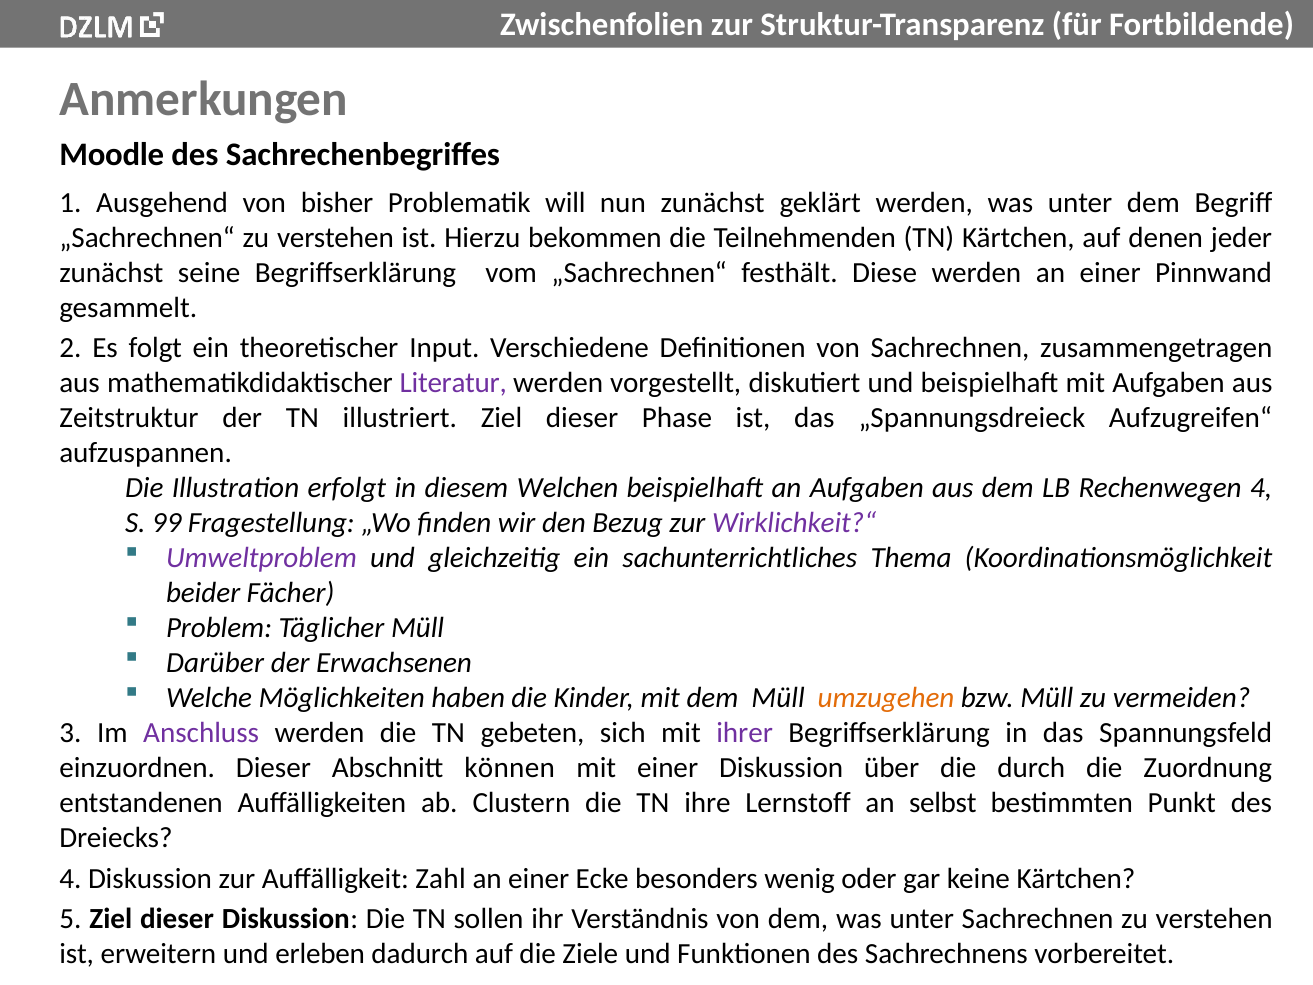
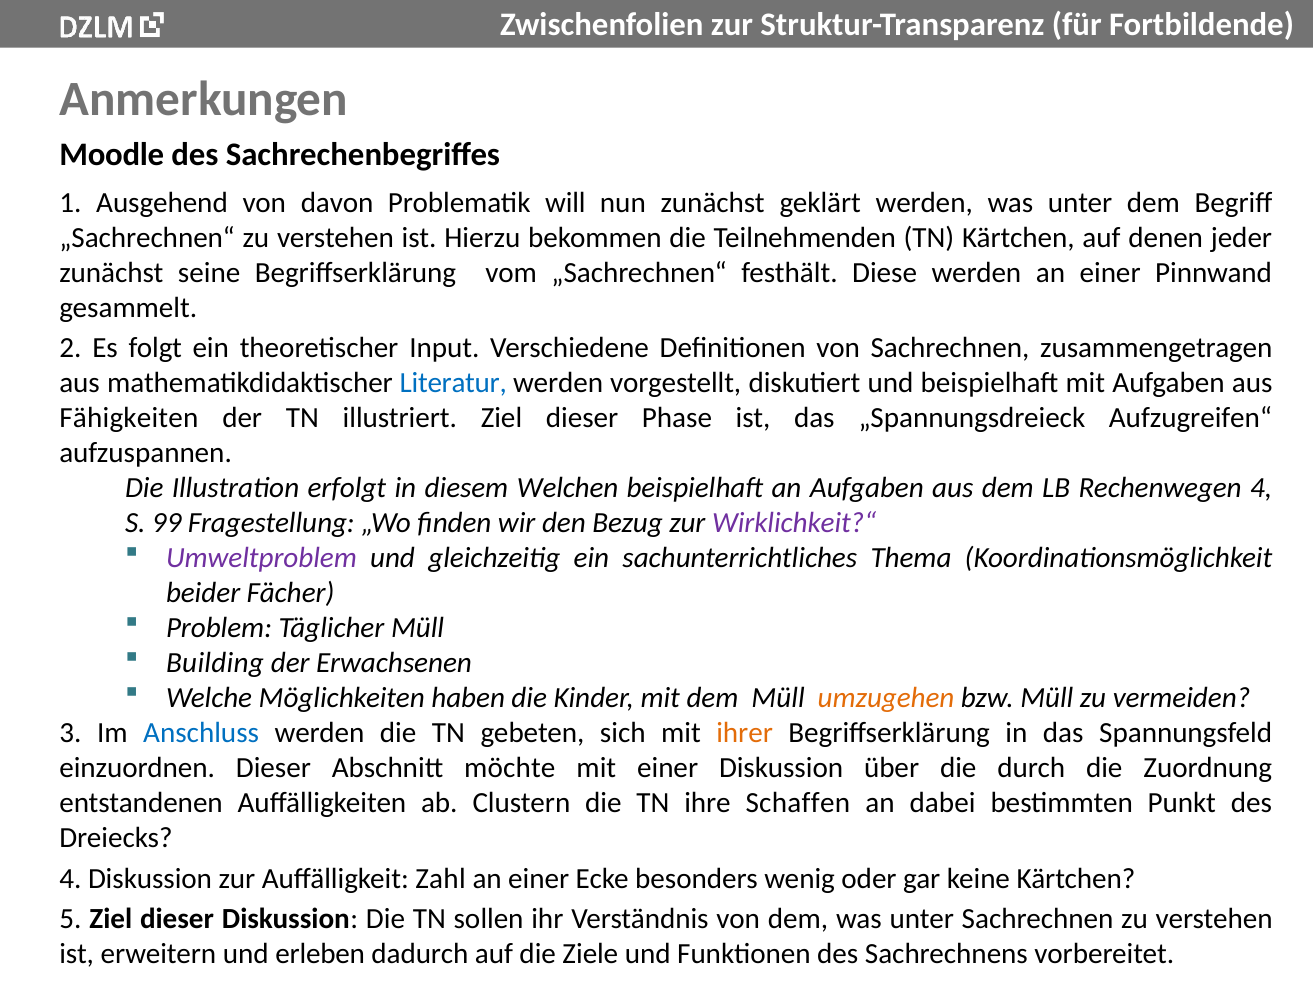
bisher: bisher -> davon (337, 203)
Literatur colour: purple -> blue (453, 383)
Zeitstruktur: Zeitstruktur -> Fähigkeiten (129, 418)
Darüber: Darüber -> Building (215, 663)
Anschluss colour: purple -> blue (201, 733)
ihrer colour: purple -> orange (745, 733)
können: können -> möchte (510, 768)
Lernstoff: Lernstoff -> Schaffen (798, 803)
selbst: selbst -> dabei (943, 803)
